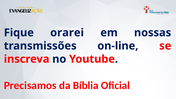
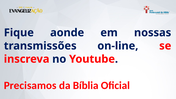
orarei: orarei -> aonde (67, 33)
